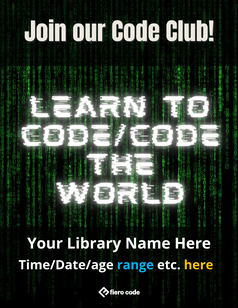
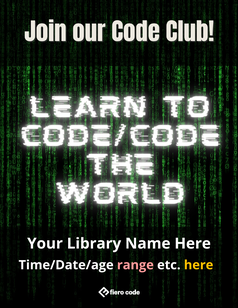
range colour: light blue -> pink (135, 265)
